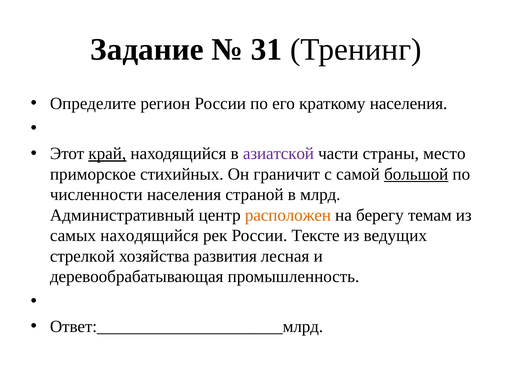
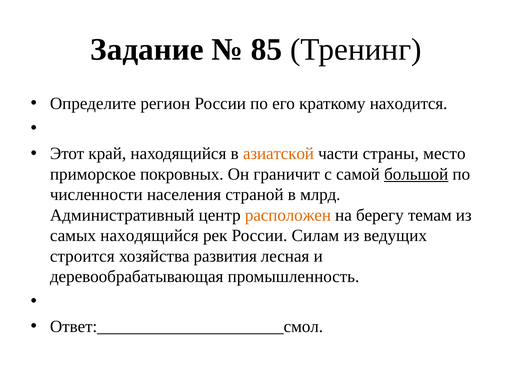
31: 31 -> 85 (267, 50)
краткому населения: населения -> находится (409, 104)
край underline: present -> none (107, 154)
азиатской colour: purple -> orange (278, 154)
стихийных: стихийных -> покровных (182, 174)
Тексте: Тексте -> Силам (315, 236)
стрелкой: стрелкой -> строится (82, 256)
Ответ:______________________млрд: Ответ:______________________млрд -> Ответ:______________________смол (186, 327)
